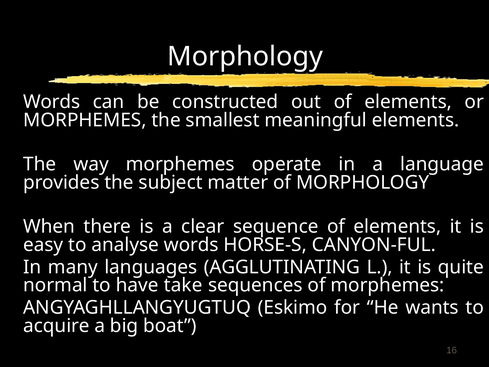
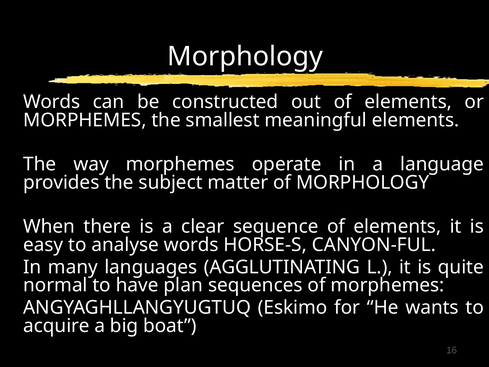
take: take -> plan (183, 285)
